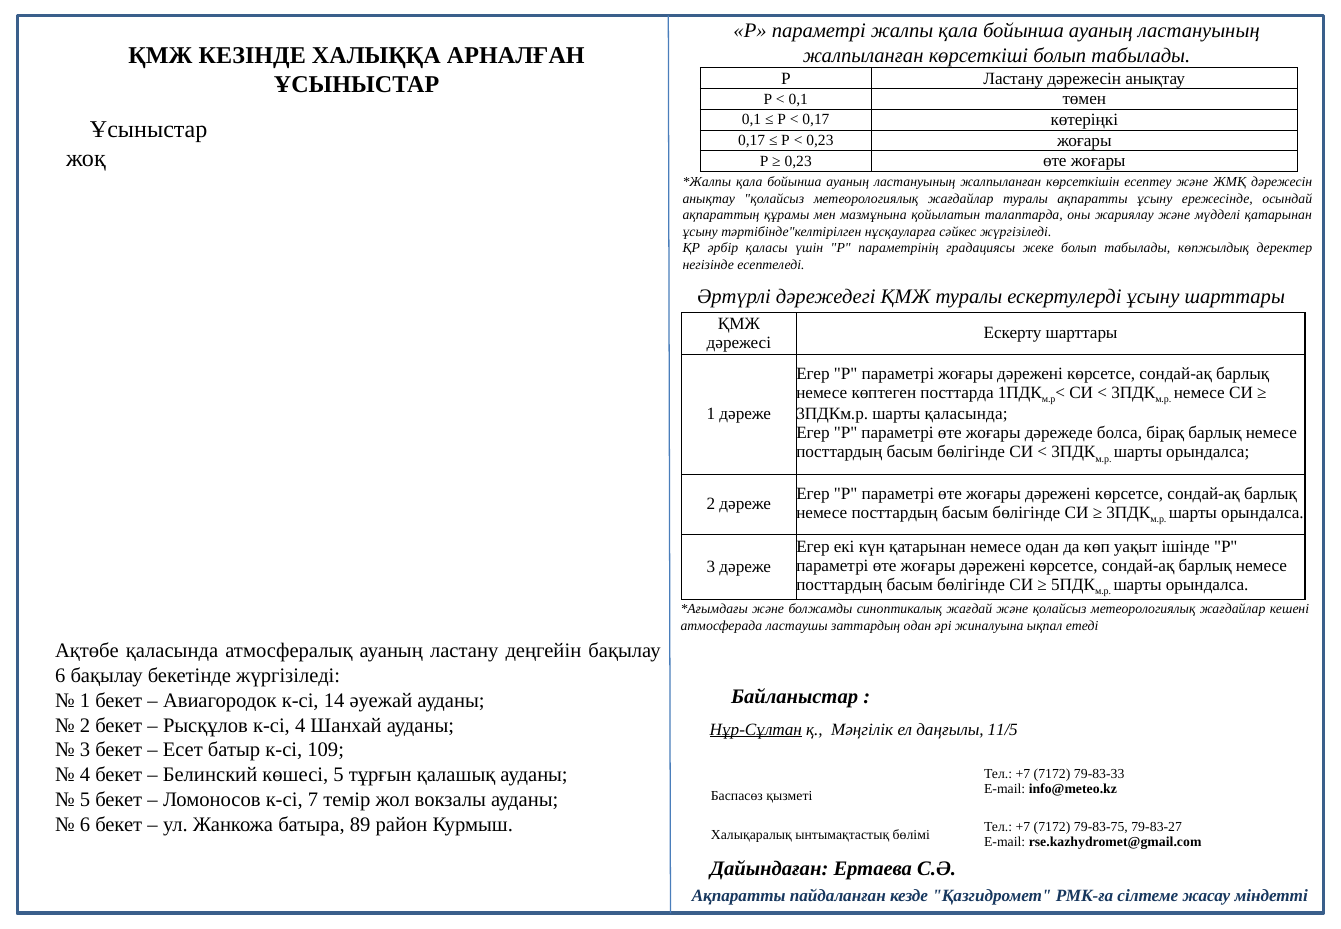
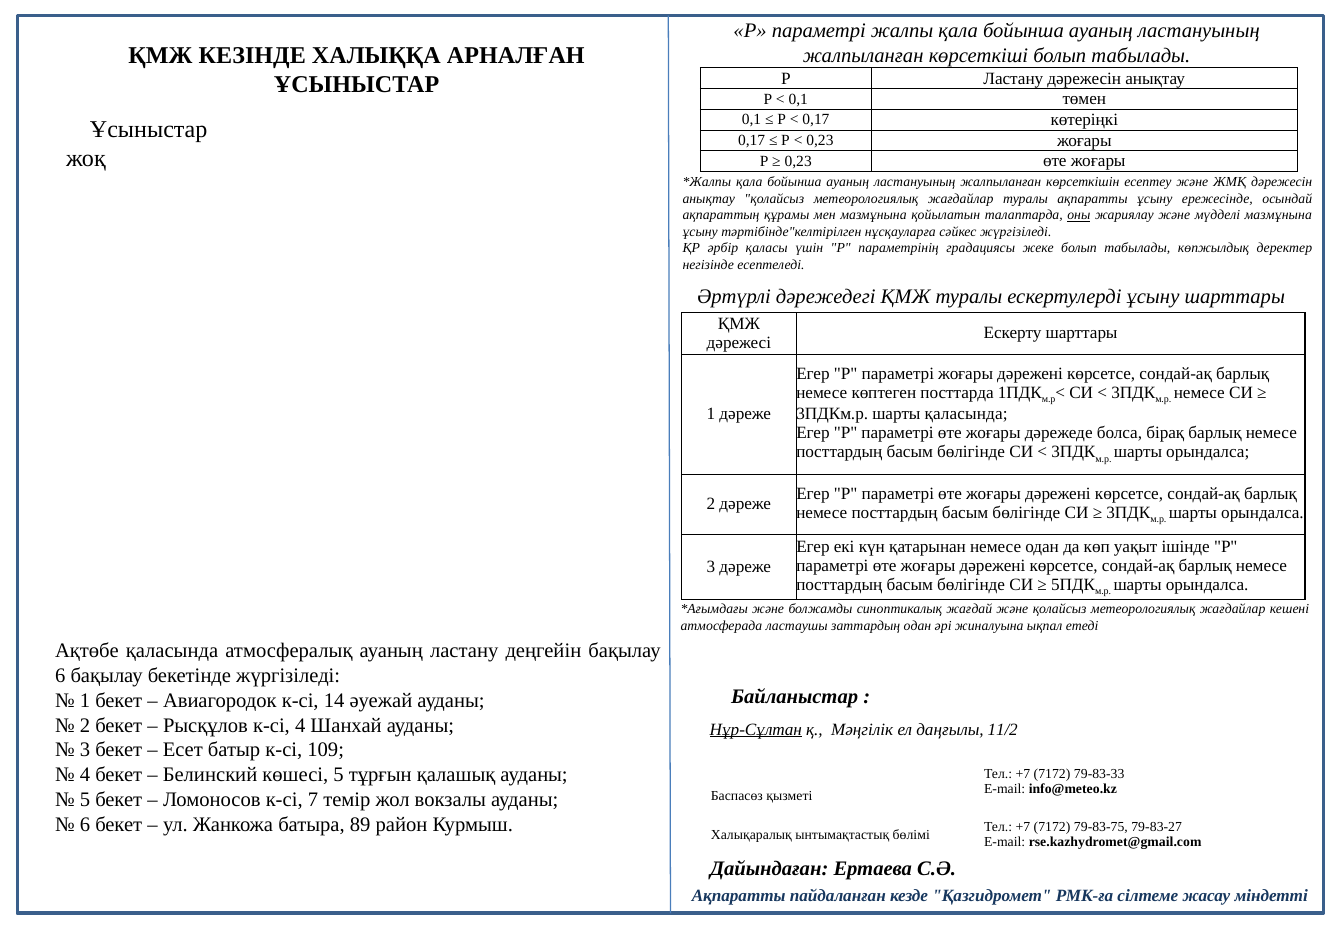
оны underline: none -> present (1079, 215)
мүдделі қатарынан: қатарынан -> мазмұнына (1278, 215)
11/5: 11/5 -> 11/2 (1003, 729)
